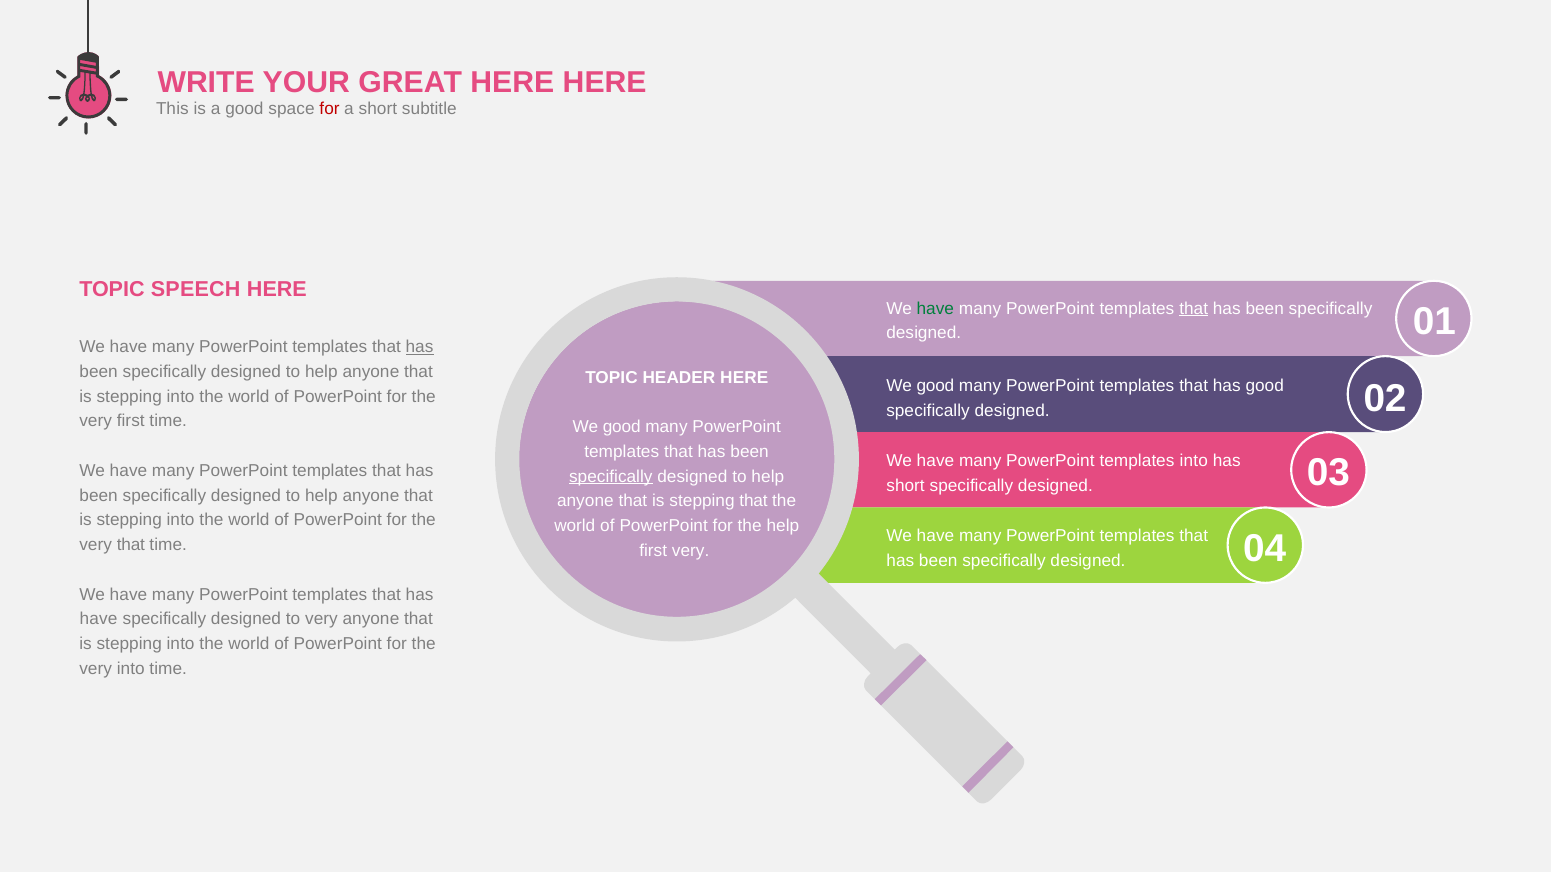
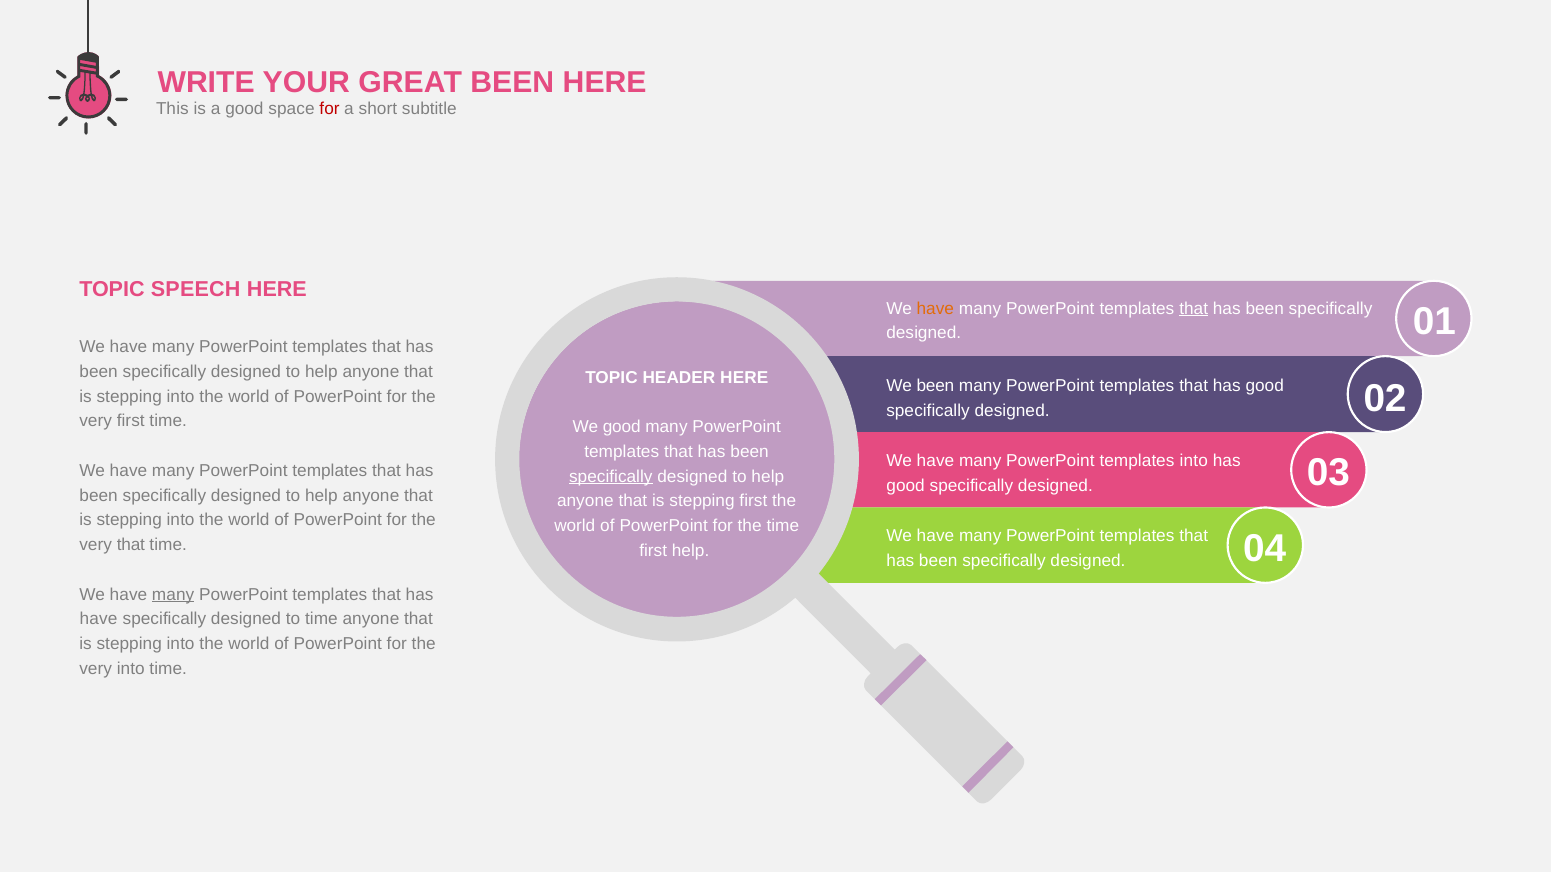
GREAT HERE: HERE -> BEEN (512, 82)
have colour: green -> orange (935, 309)
has underline: present -> none (420, 347)
good: good -> been (935, 386)
short: short -> good (906, 486)
stepping that: that -> first (753, 501)
the help: help -> time (783, 526)
first very: very -> help (691, 551)
many underline: none -> present (173, 594)
to very: very -> time (321, 619)
